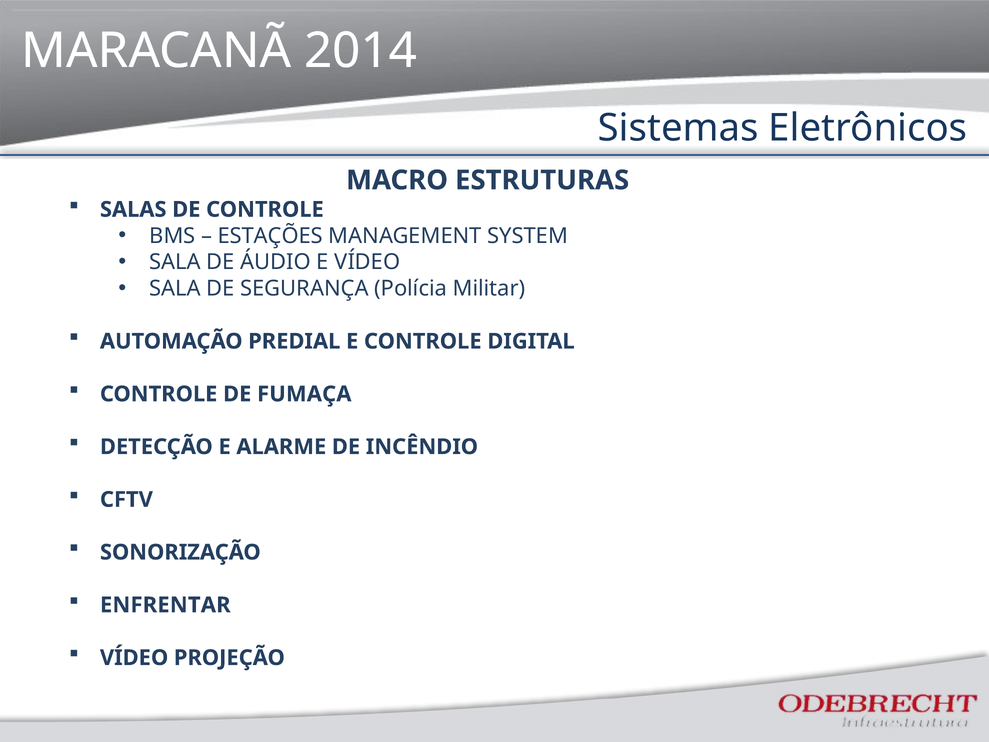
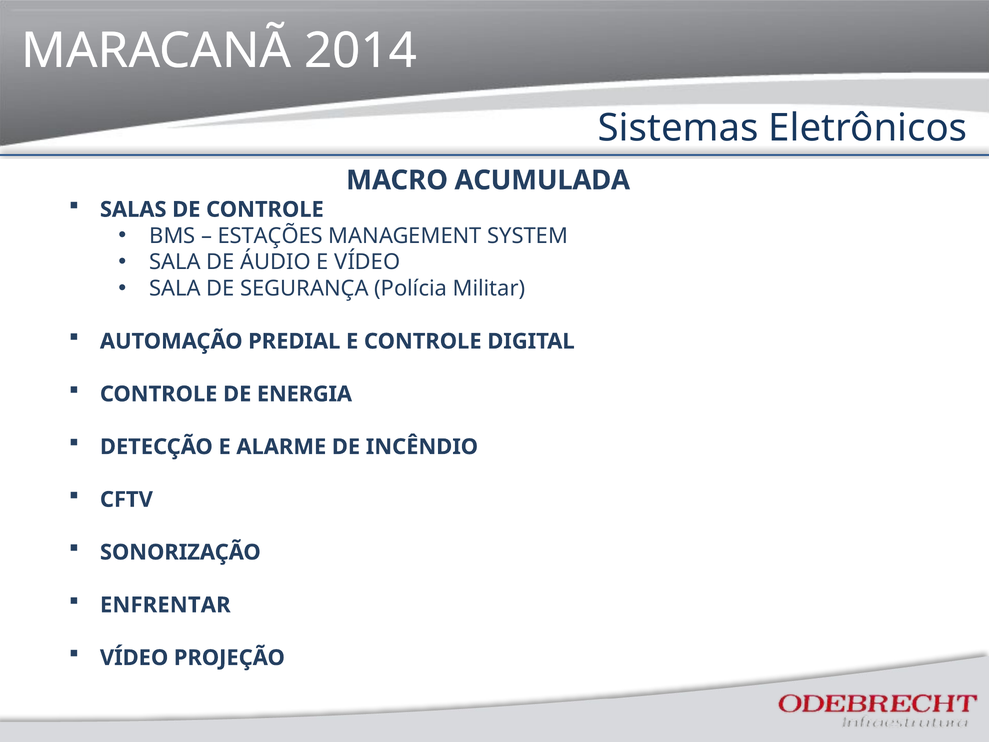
ESTRUTURAS: ESTRUTURAS -> ACUMULADA (542, 180)
FUMAÇA: FUMAÇA -> ENERGIA (304, 394)
